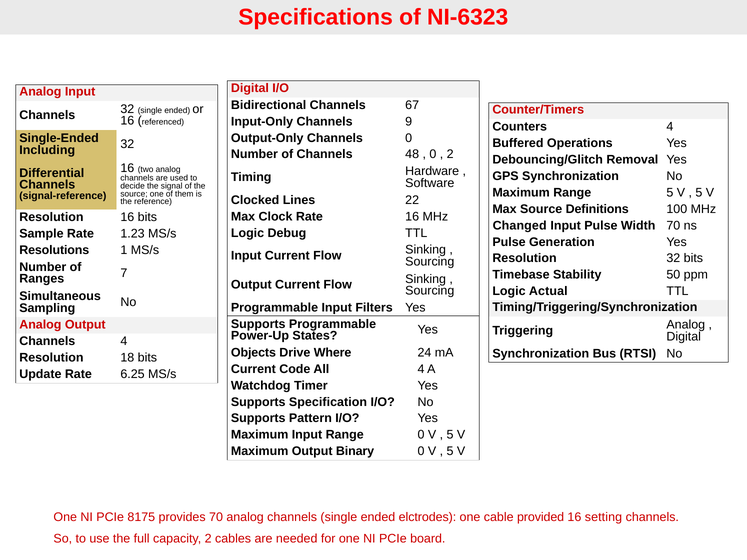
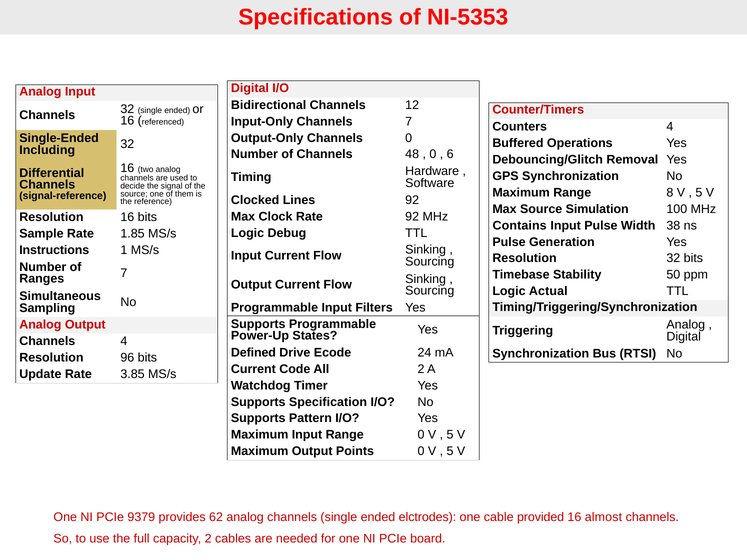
NI-6323: NI-6323 -> NI-5353 (468, 17)
67: 67 -> 12 (412, 105)
Channels 9: 9 -> 7 (409, 122)
2: 2 -> 6 (450, 154)
Range 5: 5 -> 8 (670, 193)
Lines 22: 22 -> 92 (412, 200)
Definitions: Definitions -> Simulation (597, 209)
Rate 16: 16 -> 92 (412, 217)
Changed: Changed -> Contains (520, 226)
Width 70: 70 -> 38 (673, 226)
1.23: 1.23 -> 1.85 (133, 234)
Resolutions: Resolutions -> Instructions (54, 250)
Objects: Objects -> Defined (253, 353)
Where: Where -> Ecode (333, 353)
18: 18 -> 96 (127, 358)
All 4: 4 -> 2 (421, 369)
6.25: 6.25 -> 3.85 (133, 374)
Binary: Binary -> Points (355, 451)
8175: 8175 -> 9379 (141, 518)
provides 70: 70 -> 62 (216, 518)
setting: setting -> almost (603, 518)
